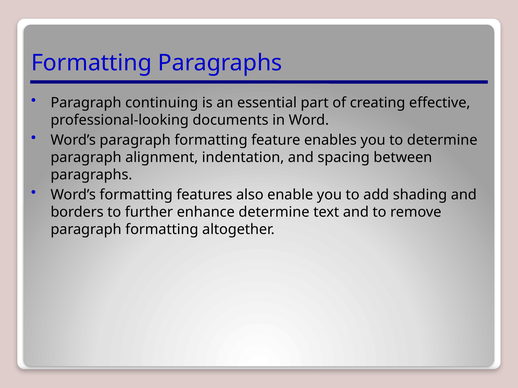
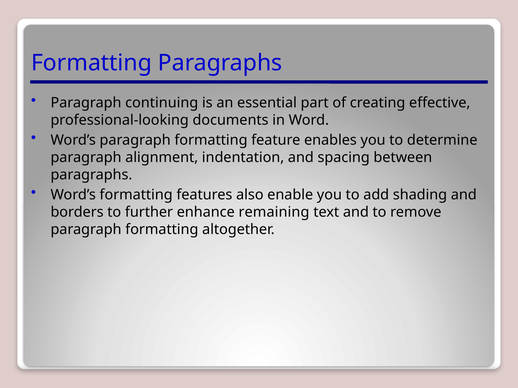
enhance determine: determine -> remaining (274, 212)
